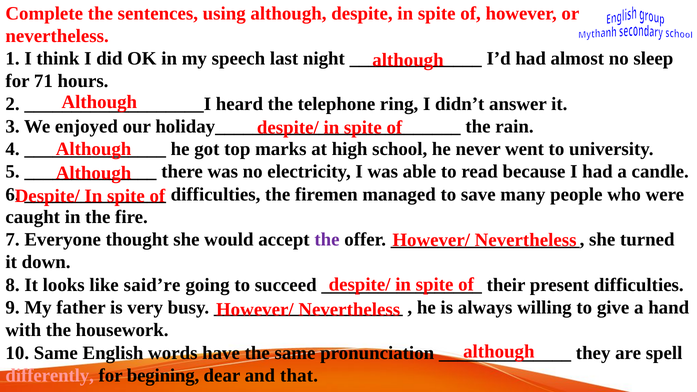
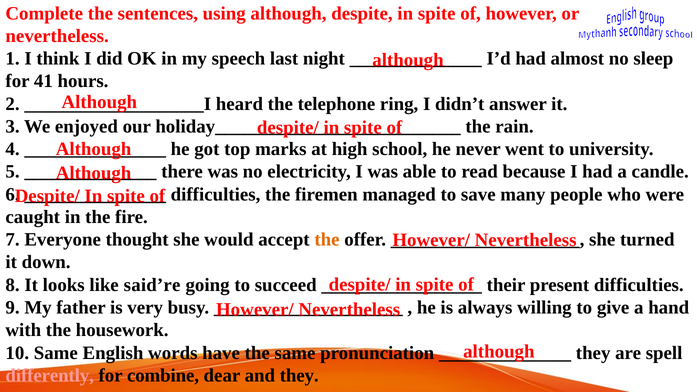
71: 71 -> 41 (43, 81)
the colour: purple -> orange (327, 240)
begining: begining -> combine (163, 375)
and that: that -> they (299, 375)
